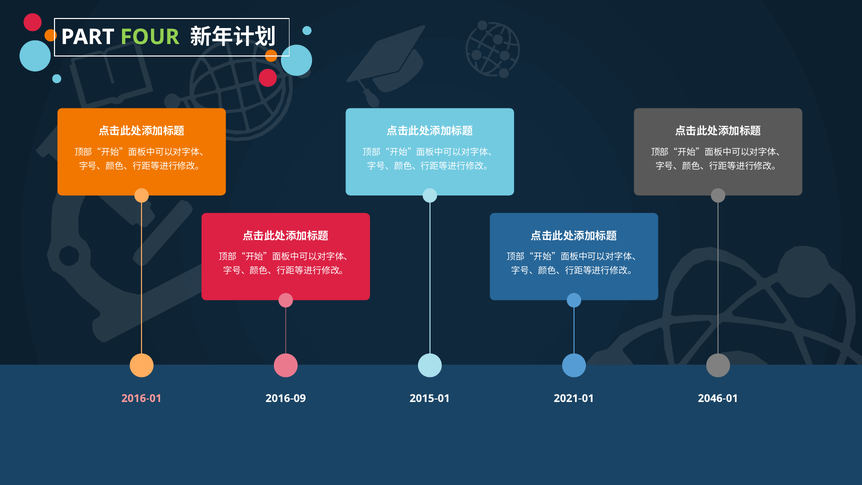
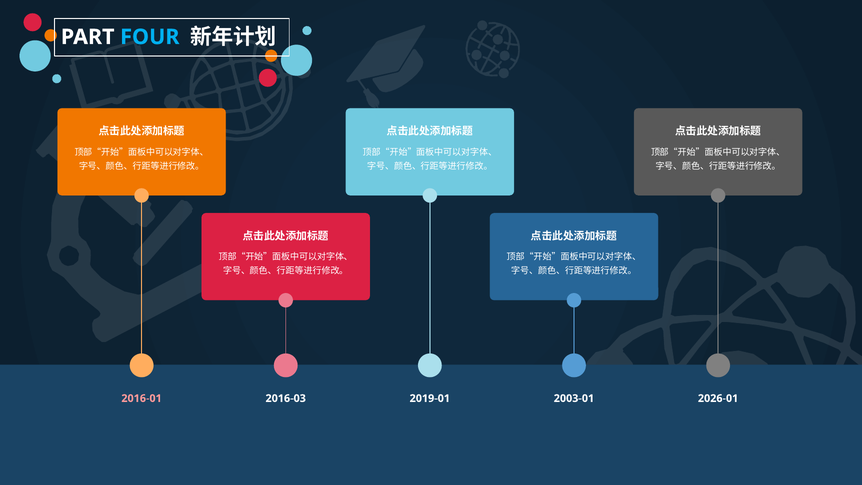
FOUR colour: light green -> light blue (150, 37)
2016-09: 2016-09 -> 2016-03 (286, 398)
2015-01: 2015-01 -> 2019-01 (430, 398)
2021-01: 2021-01 -> 2003-01 (574, 398)
2046-01: 2046-01 -> 2026-01 (718, 398)
